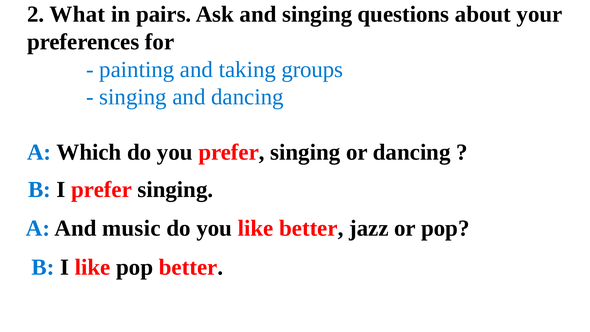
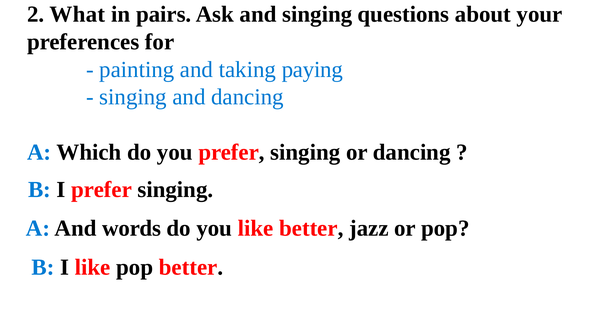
groups: groups -> paying (312, 69)
music: music -> words (132, 228)
